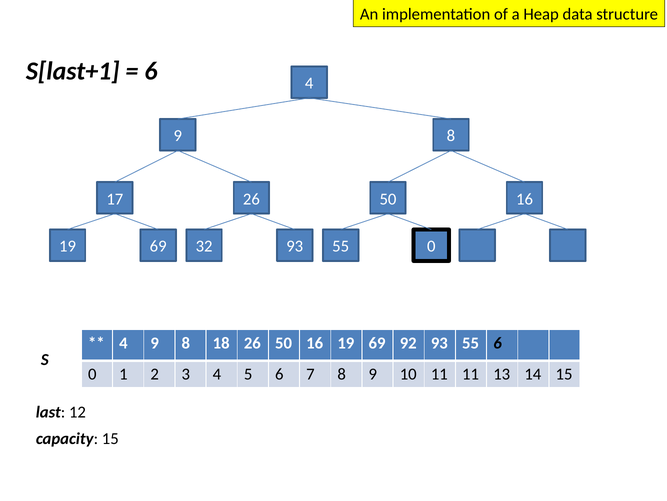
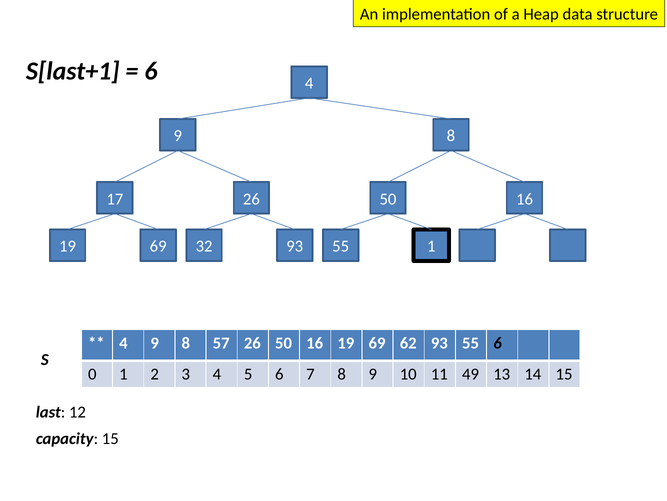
55 0: 0 -> 1 (431, 246)
18: 18 -> 57 (221, 343)
92: 92 -> 62 (408, 343)
11 11: 11 -> 49 (471, 374)
